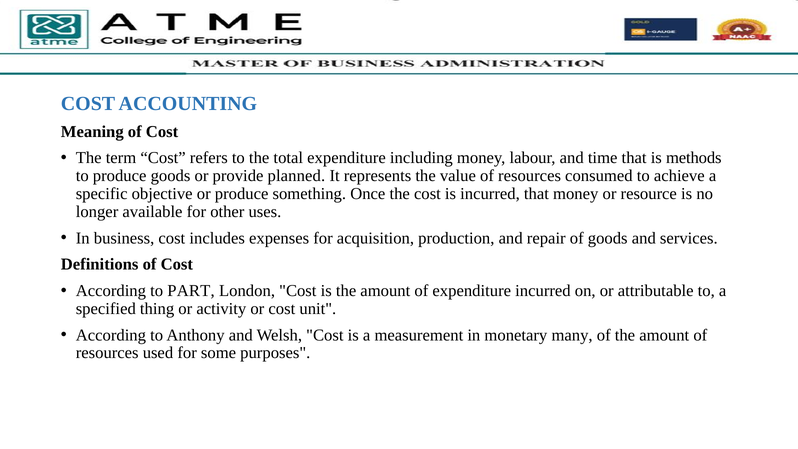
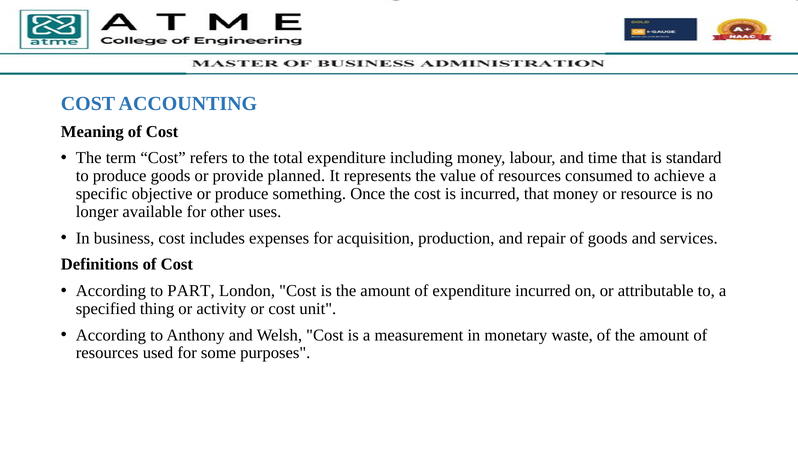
methods: methods -> standard (694, 158)
many: many -> waste (572, 335)
